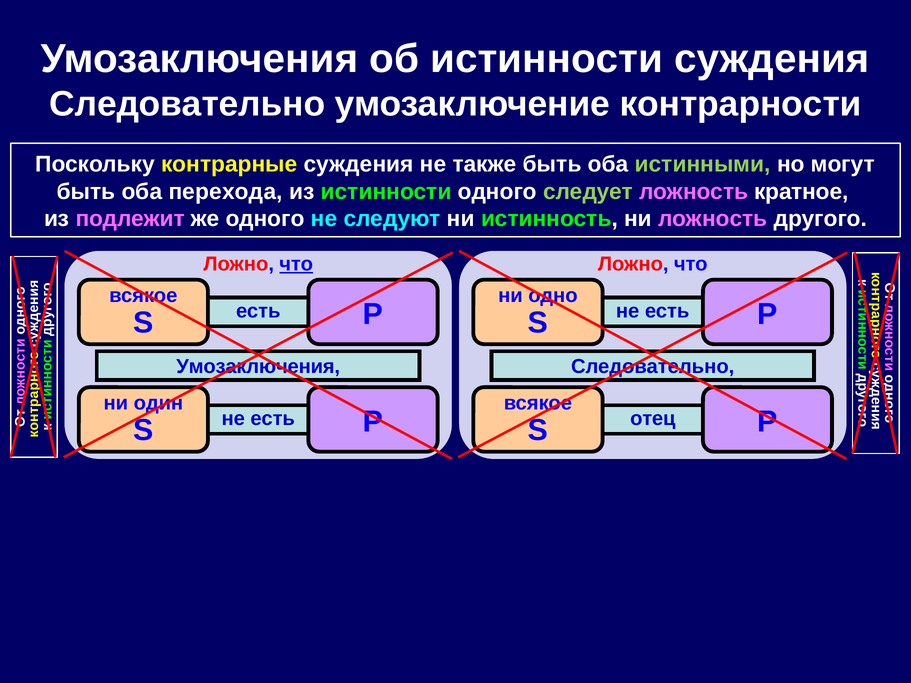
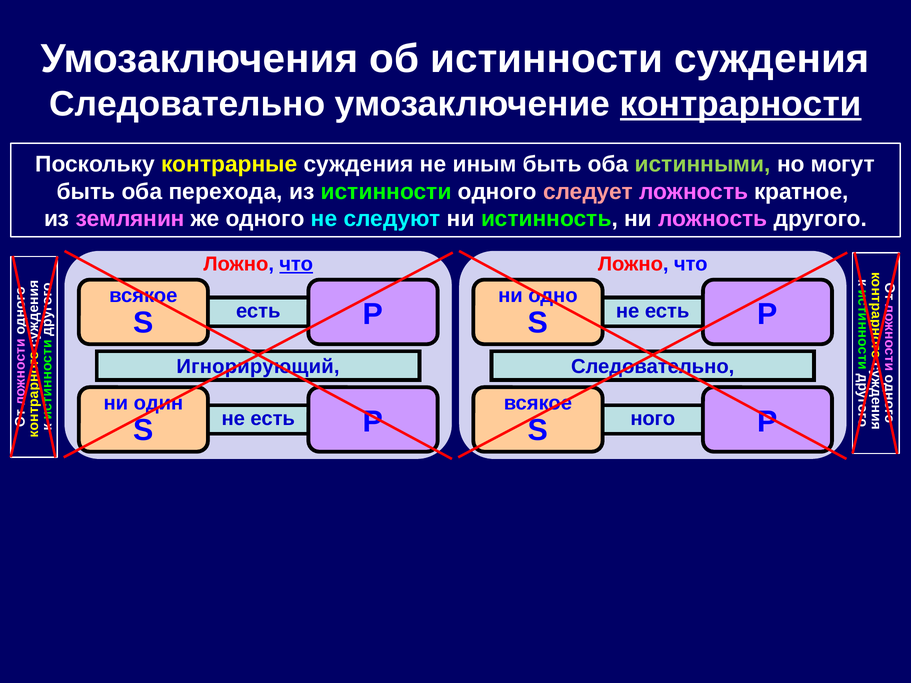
контрарности underline: none -> present (741, 104)
также: также -> иным (485, 164)
следует colour: light green -> pink (588, 192)
подлежит: подлежит -> землянин (130, 219)
Умозаключения: Умозаключения -> Игнорирующий (258, 367)
отец: отец -> ного (653, 419)
